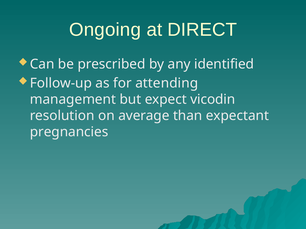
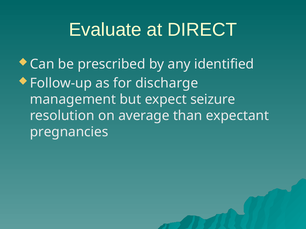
Ongoing: Ongoing -> Evaluate (105, 30)
attending: attending -> discharge (167, 83)
vicodin: vicodin -> seizure (213, 100)
